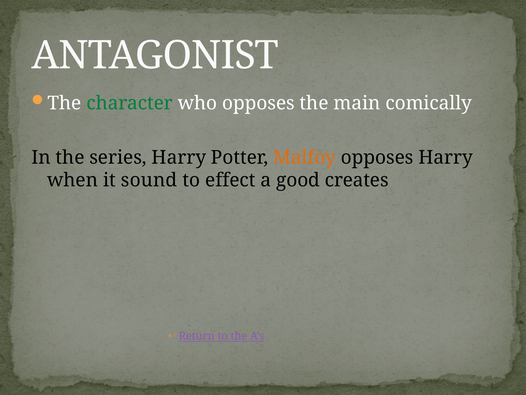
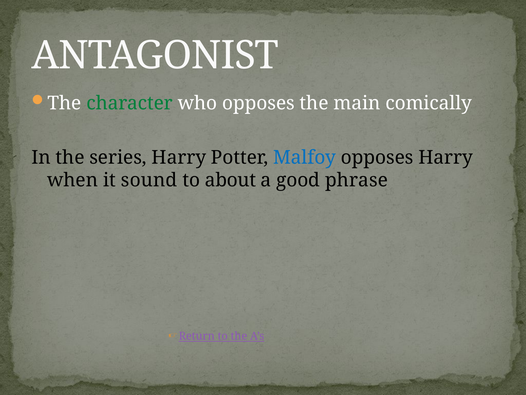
Malfoy colour: orange -> blue (305, 157)
effect: effect -> about (231, 180)
creates: creates -> phrase (357, 180)
